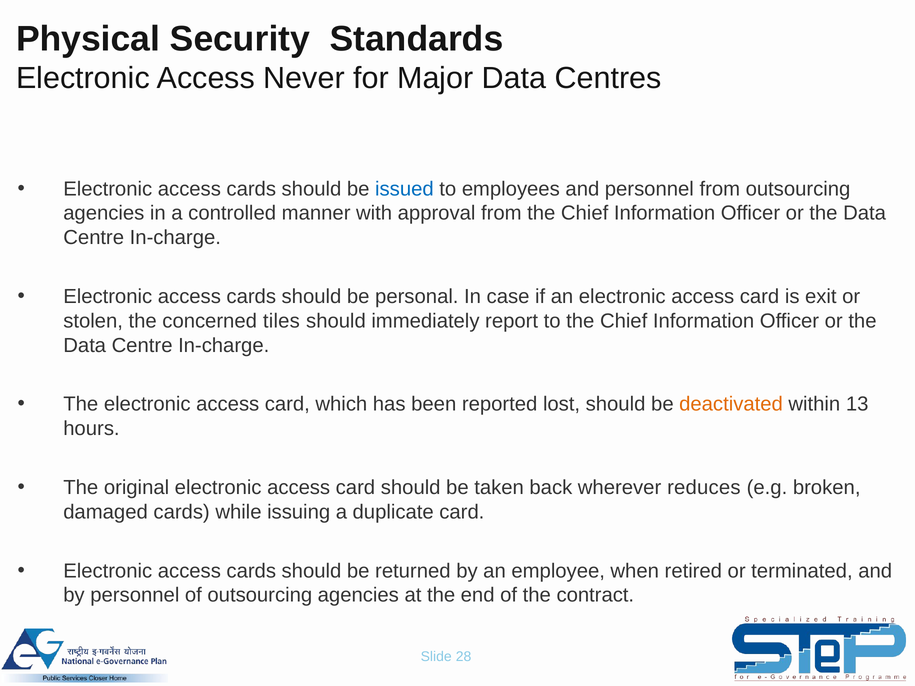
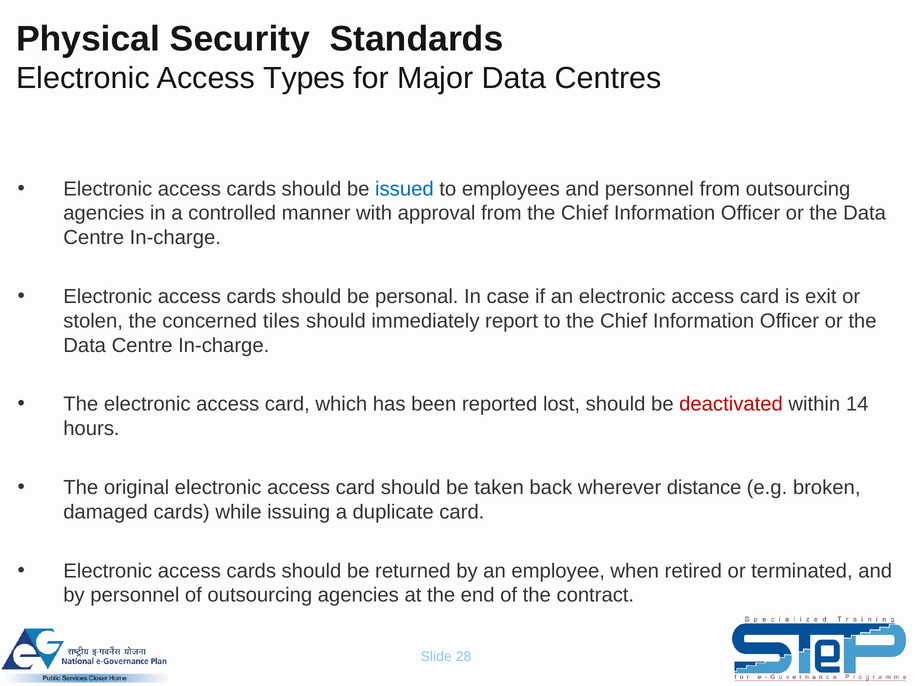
Never: Never -> Types (304, 78)
deactivated colour: orange -> red (731, 404)
13: 13 -> 14 (857, 404)
reduces: reduces -> distance (704, 488)
